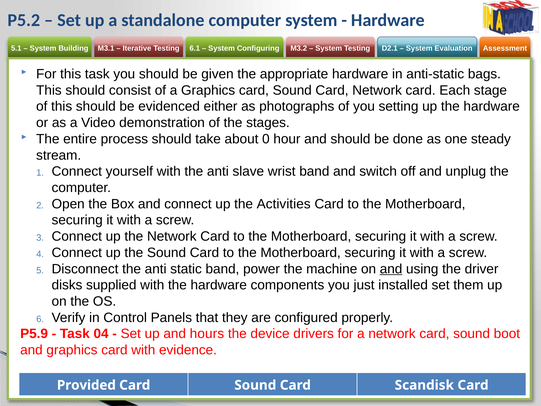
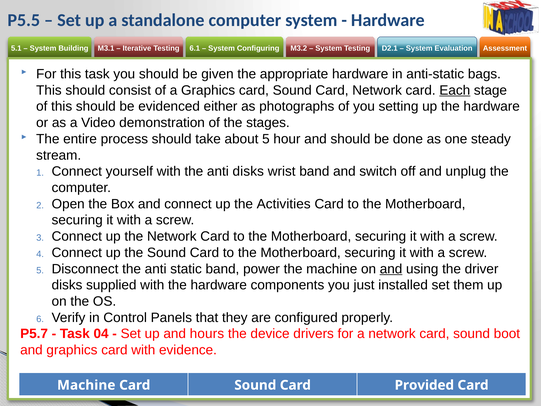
P5.2: P5.2 -> P5.5 (24, 20)
Each underline: none -> present (455, 90)
about 0: 0 -> 5 (266, 139)
anti slave: slave -> disks (248, 171)
P5.9: P5.9 -> P5.7 (34, 334)
Provided: Provided -> Machine (86, 385)
Scandisk: Scandisk -> Provided (424, 385)
